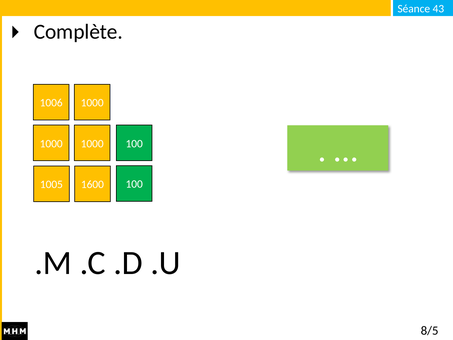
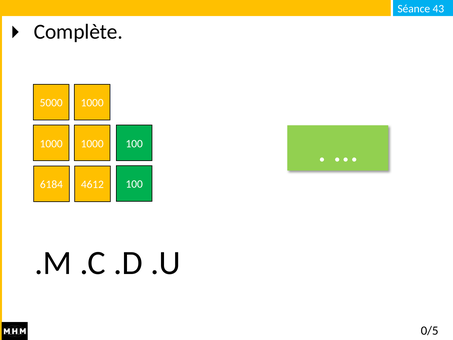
1006: 1006 -> 5000 (51, 103)
1005: 1005 -> 6184 (51, 184)
1600: 1600 -> 4612 (92, 184)
8/5: 8/5 -> 0/5 (430, 331)
